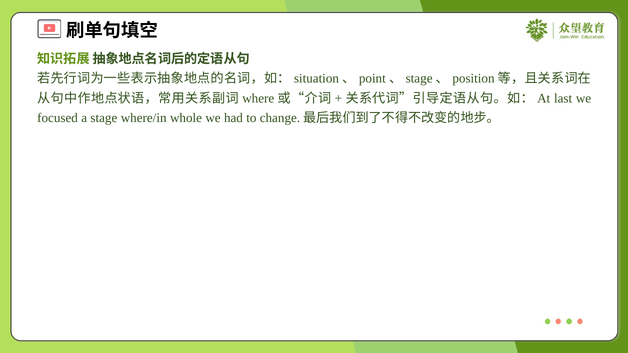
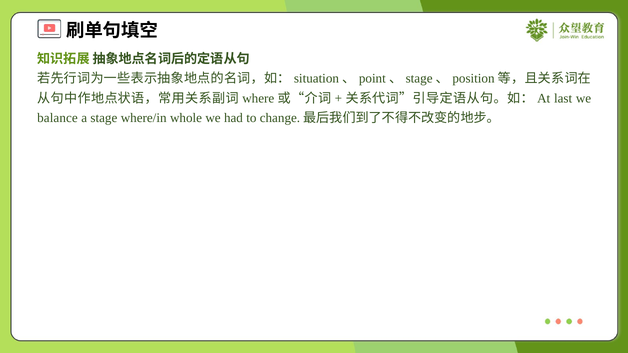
focused: focused -> balance (57, 118)
